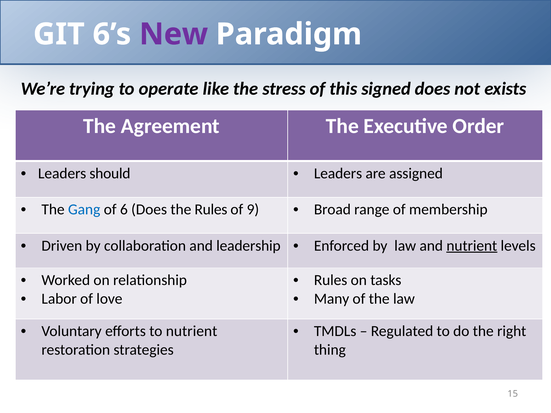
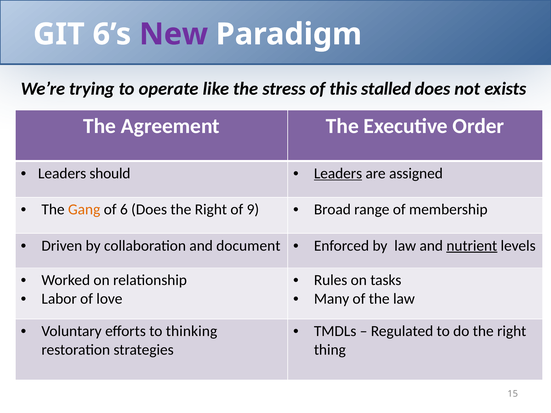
signed: signed -> stalled (386, 89)
Leaders underline: none -> present (338, 174)
Gang colour: blue -> orange (84, 210)
Rules: Rules -> Right (211, 210)
leadership: leadership -> document (248, 246)
to nutrient: nutrient -> thinking (192, 331)
